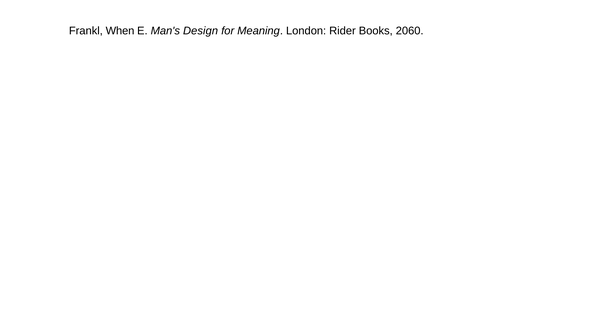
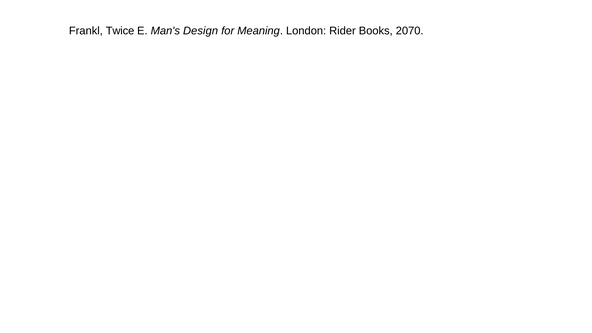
When: When -> Twice (120, 31)
2060: 2060 -> 2070 (410, 31)
